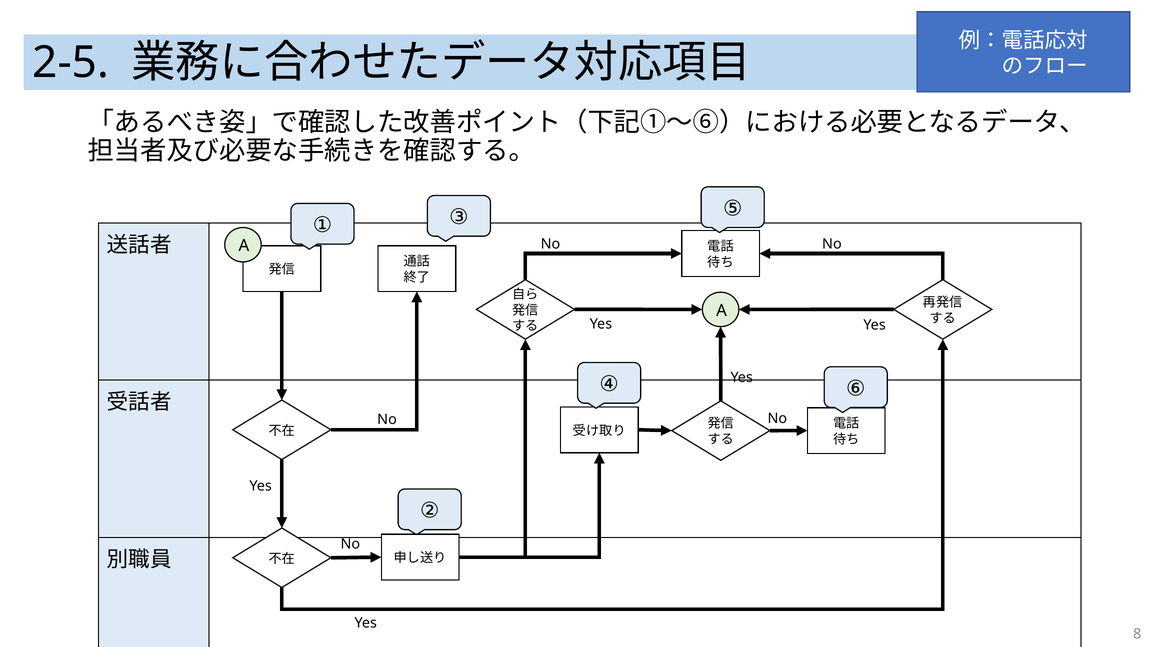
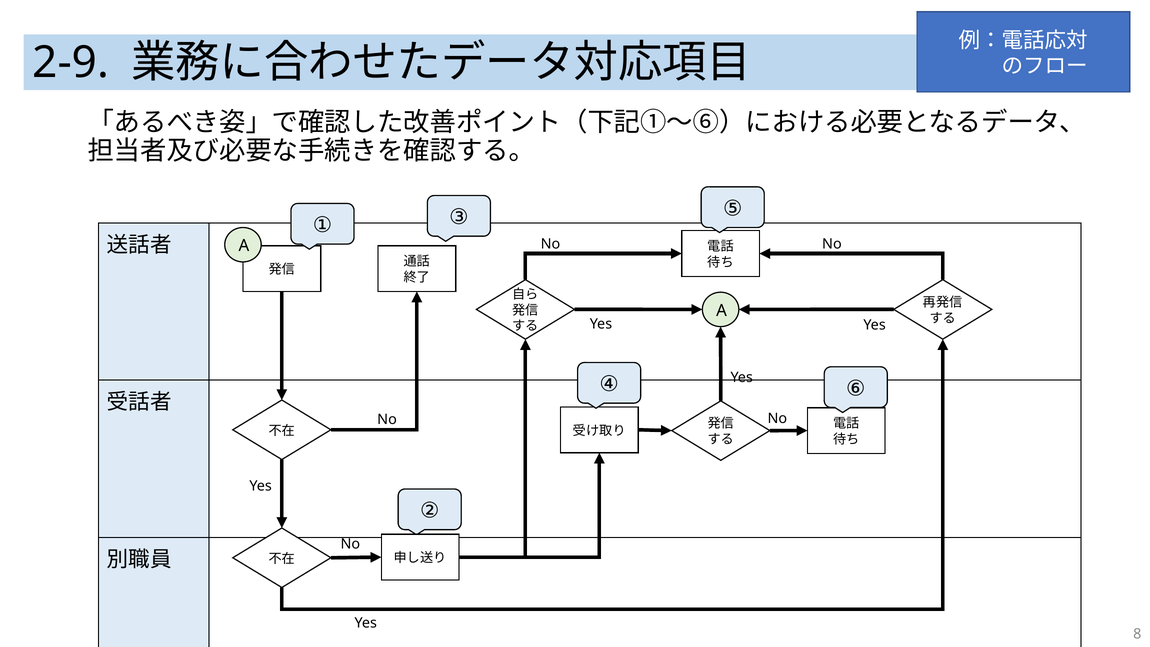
2-5: 2-5 -> 2-9 (71, 62)
